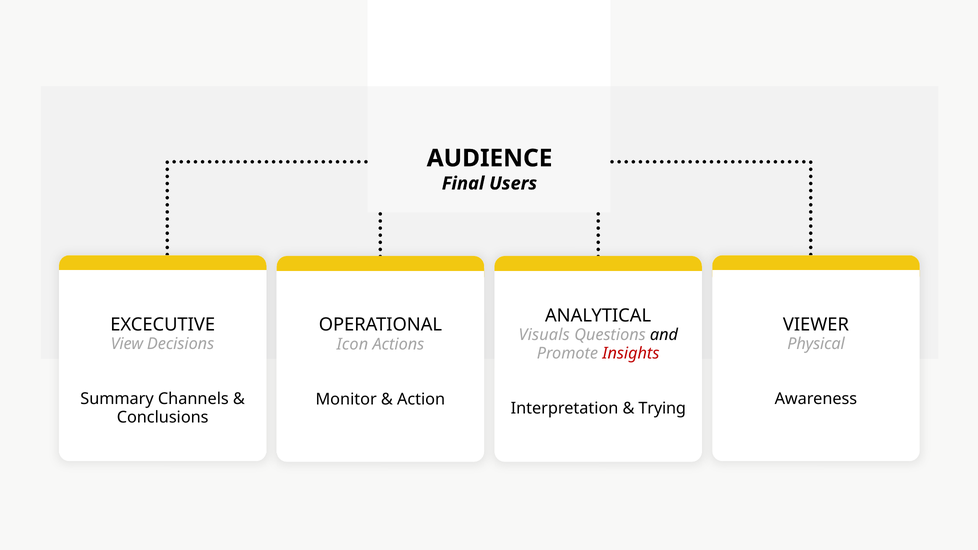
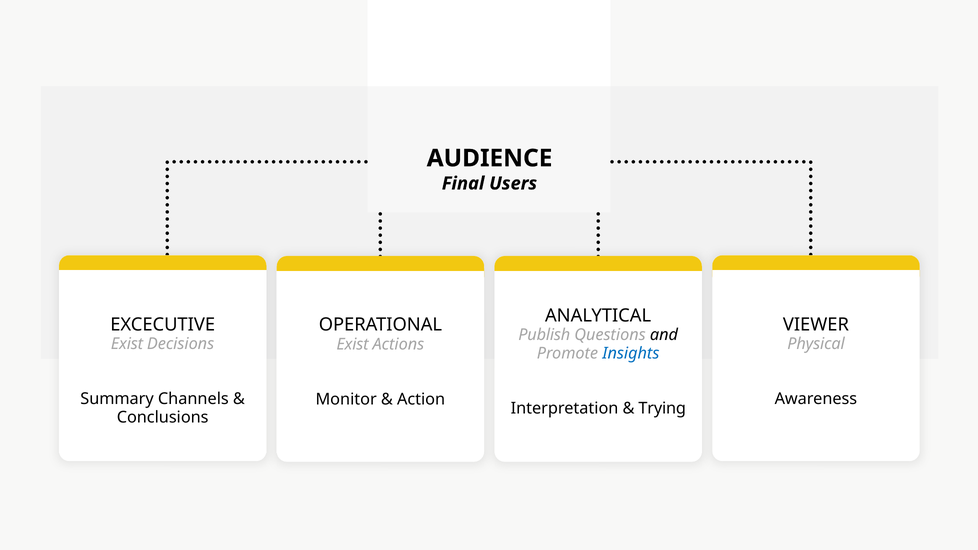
Visuals: Visuals -> Publish (544, 335)
View: View -> Exist (127, 344)
Icon: Icon -> Exist (353, 344)
Insights colour: red -> blue (631, 353)
